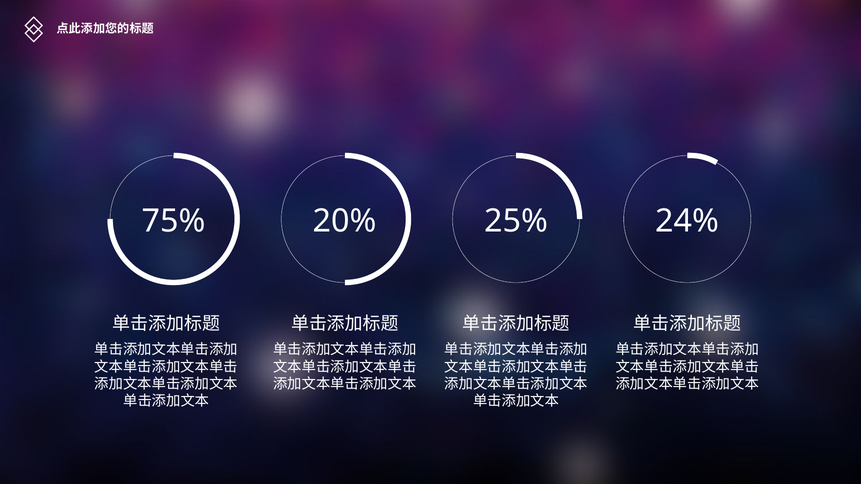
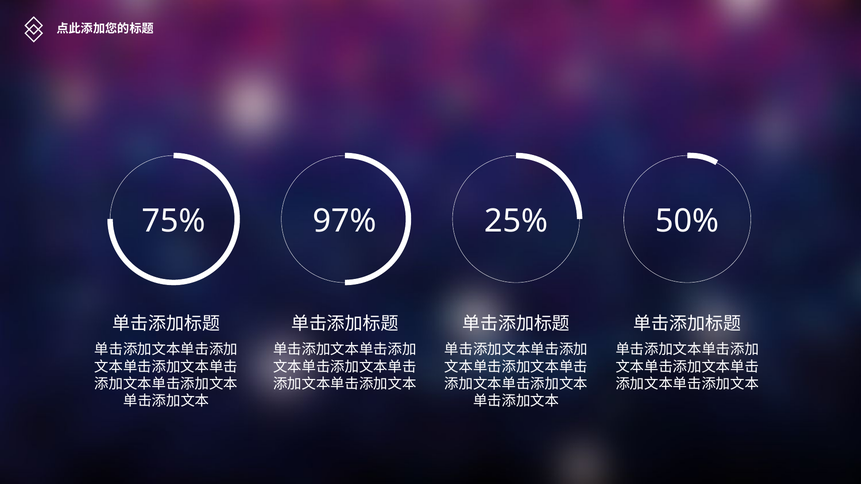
20%: 20% -> 97% (345, 221)
24%: 24% -> 50% (687, 221)
